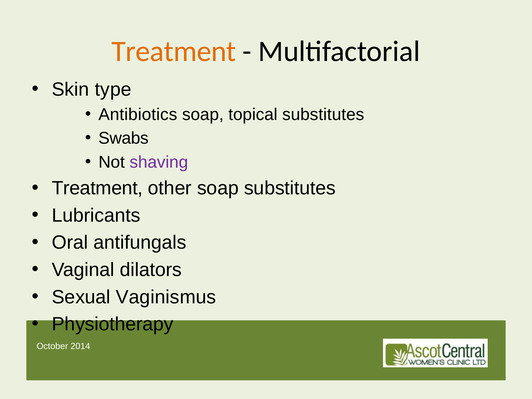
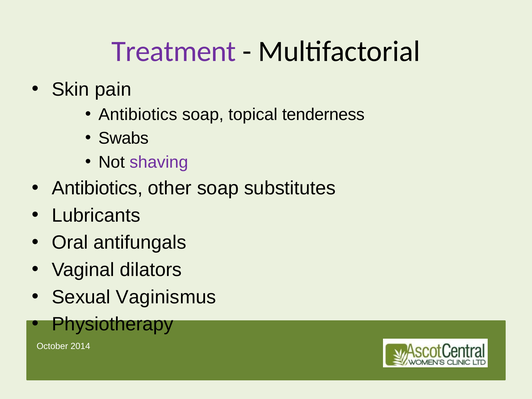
Treatment colour: orange -> purple (174, 51)
type: type -> pain (113, 89)
topical substitutes: substitutes -> tenderness (323, 114)
Treatment: Treatment -> Antibiotics (97, 188)
